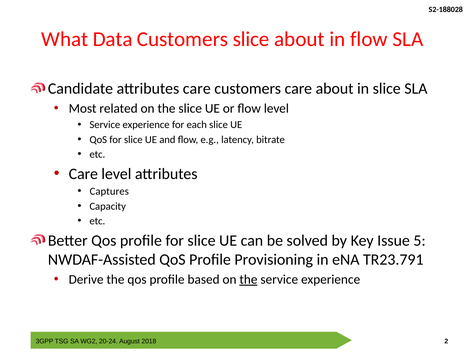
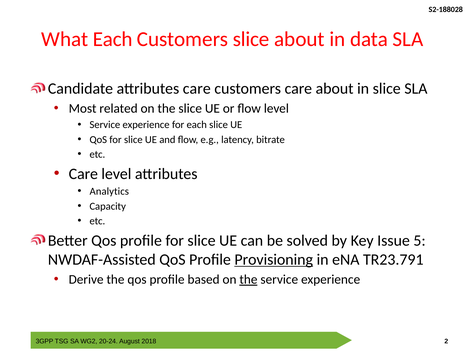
What Data: Data -> Each (113, 39)
in flow: flow -> data (369, 39)
Captures: Captures -> Analytics (109, 191)
Provisioning underline: none -> present (274, 260)
